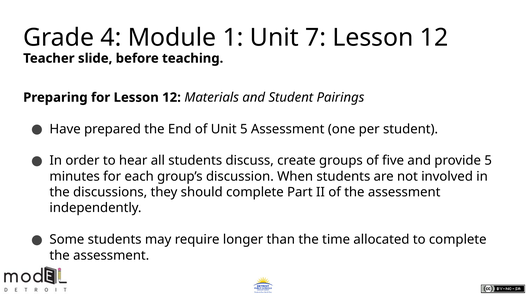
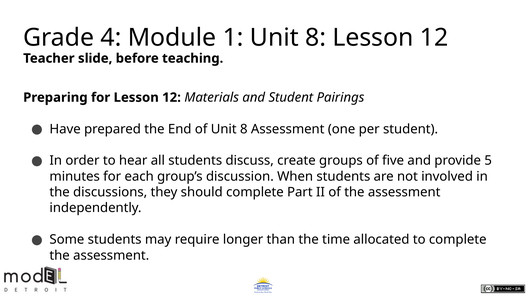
1 Unit 7: 7 -> 8 (316, 38)
of Unit 5: 5 -> 8 (244, 129)
